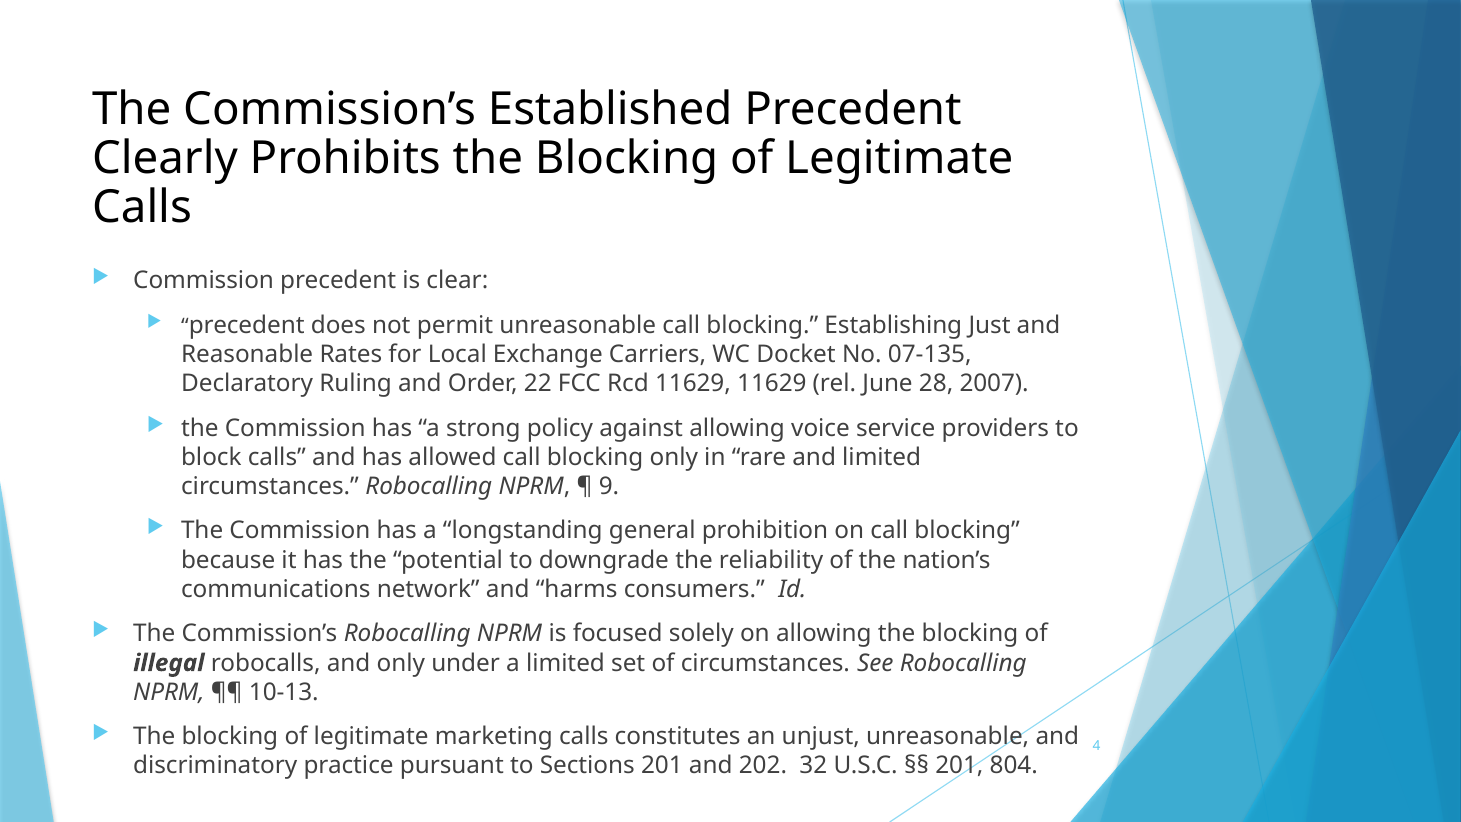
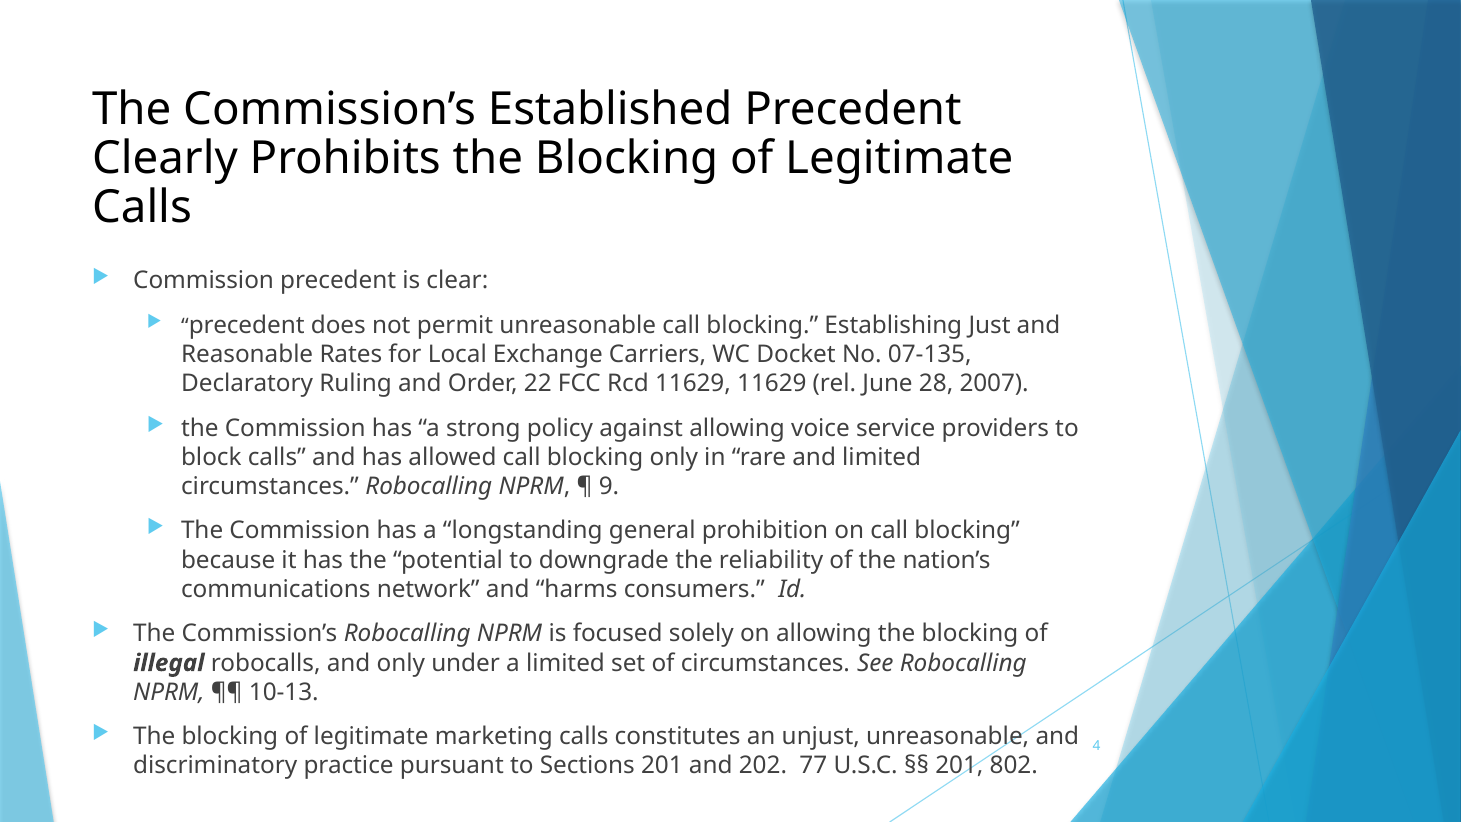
32: 32 -> 77 (813, 766)
804: 804 -> 802 (1014, 766)
